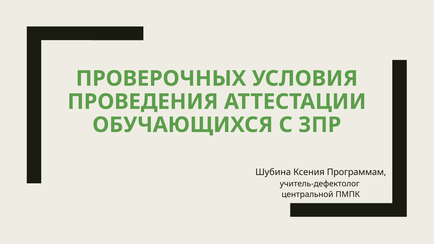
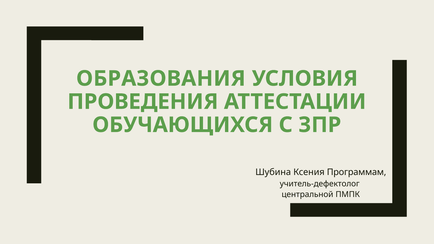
ПРОВЕРОЧНЫХ: ПРОВЕРОЧНЫХ -> ОБРАЗОВАНИЯ (161, 79)
